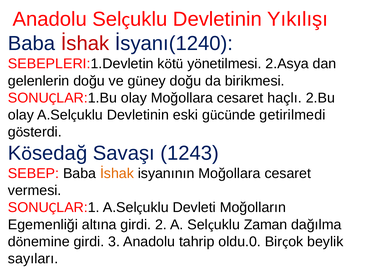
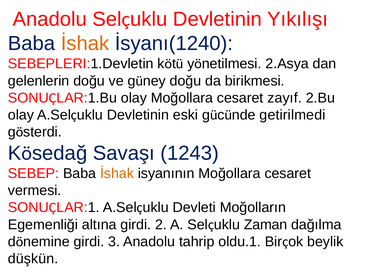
İshak colour: red -> orange (85, 43)
haçlı: haçlı -> zayıf (285, 98)
oldu.0: oldu.0 -> oldu.1 (240, 241)
sayıları: sayıları -> düşkün (33, 258)
